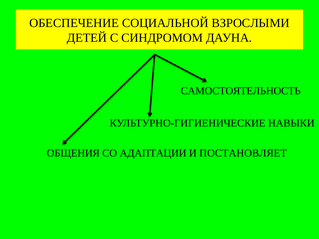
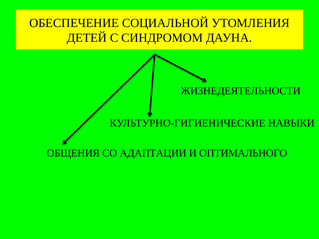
ВЗРОСЛЫМИ: ВЗРОСЛЫМИ -> УТОМЛЕНИЯ (251, 23)
САМОСТОЯТЕЛЬНОСТЬ: САМОСТОЯТЕЛЬНОСТЬ -> ЖИЗНЕДЕЯТЕЛЬНОСТИ (241, 91)
ПОСТАНОВЛЯЕТ: ПОСТАНОВЛЯЕТ -> ОПТИМАЛЬНОГО (243, 153)
